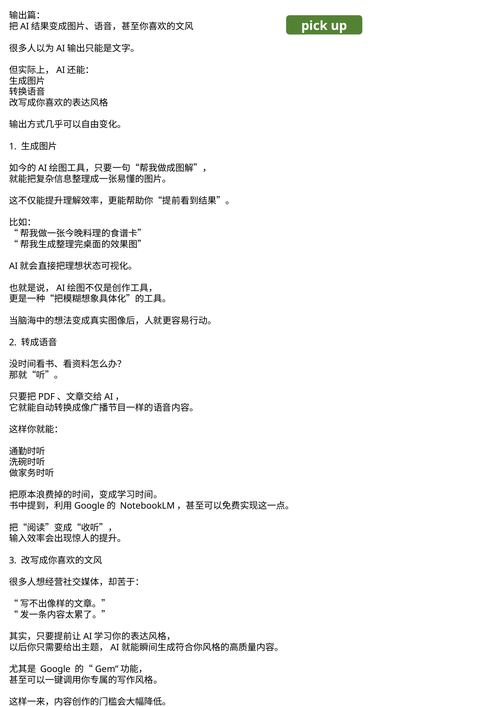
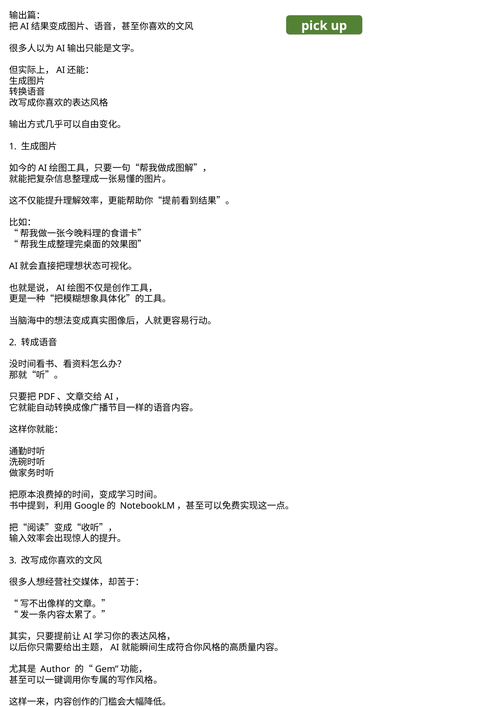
Google: Google -> Author (55, 669)
